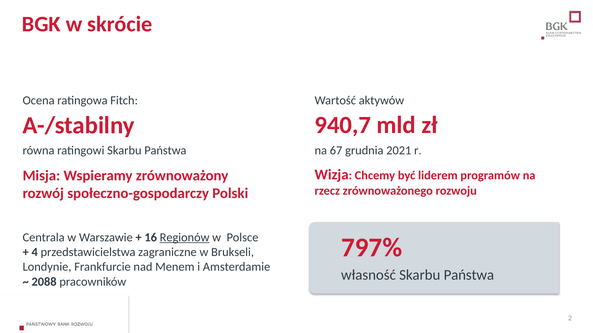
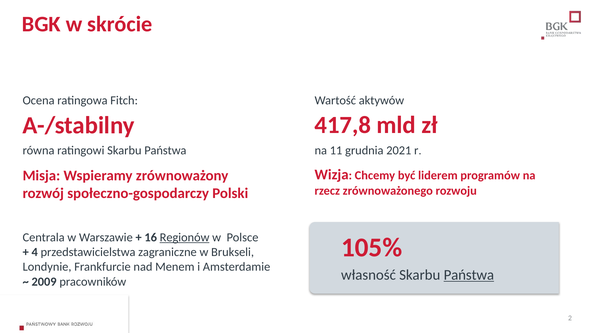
940,7: 940,7 -> 417,8 (343, 125)
67: 67 -> 11 (336, 151)
797%: 797% -> 105% (372, 248)
Państwa underline: none -> present (469, 275)
2088: 2088 -> 2009 (44, 282)
